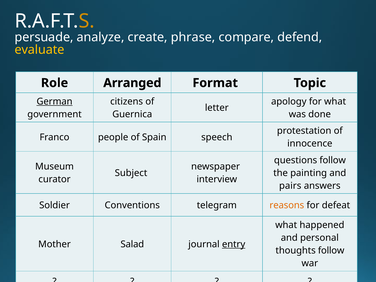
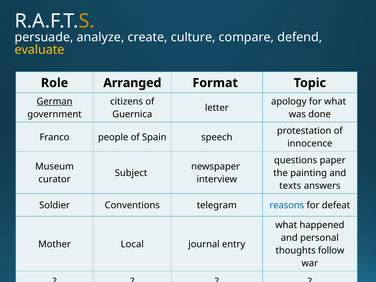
phrase: phrase -> culture (193, 37)
questions follow: follow -> paper (333, 160)
pairs: pairs -> texts (290, 186)
reasons colour: orange -> blue (287, 205)
Salad: Salad -> Local (132, 244)
entry underline: present -> none (234, 244)
